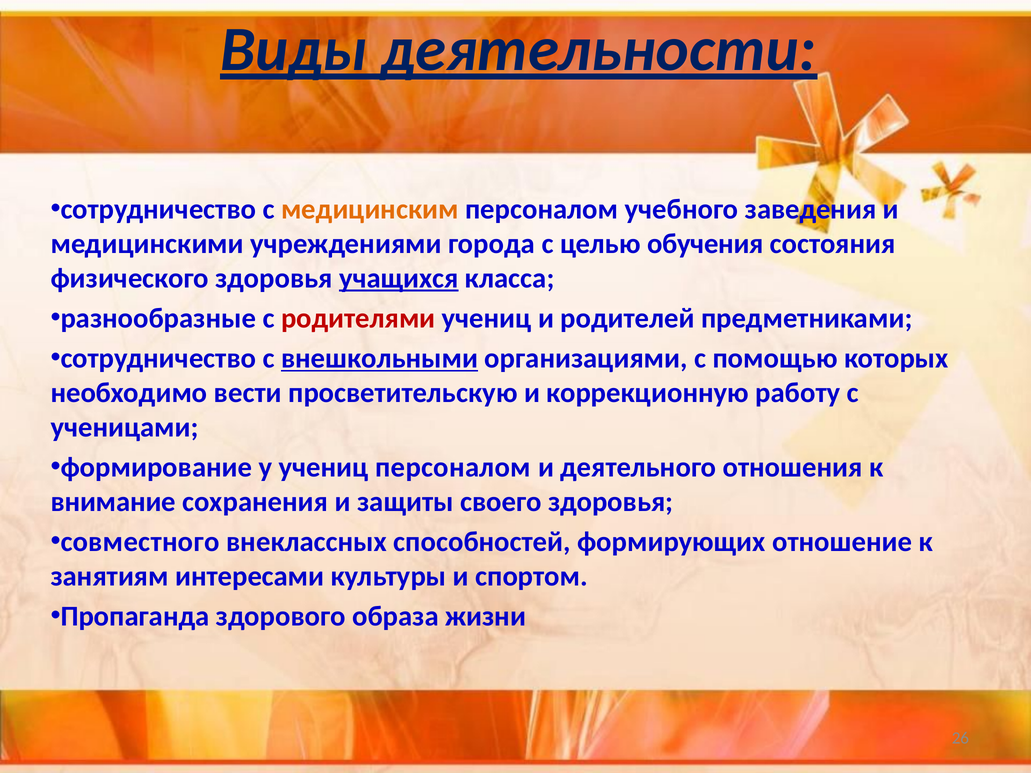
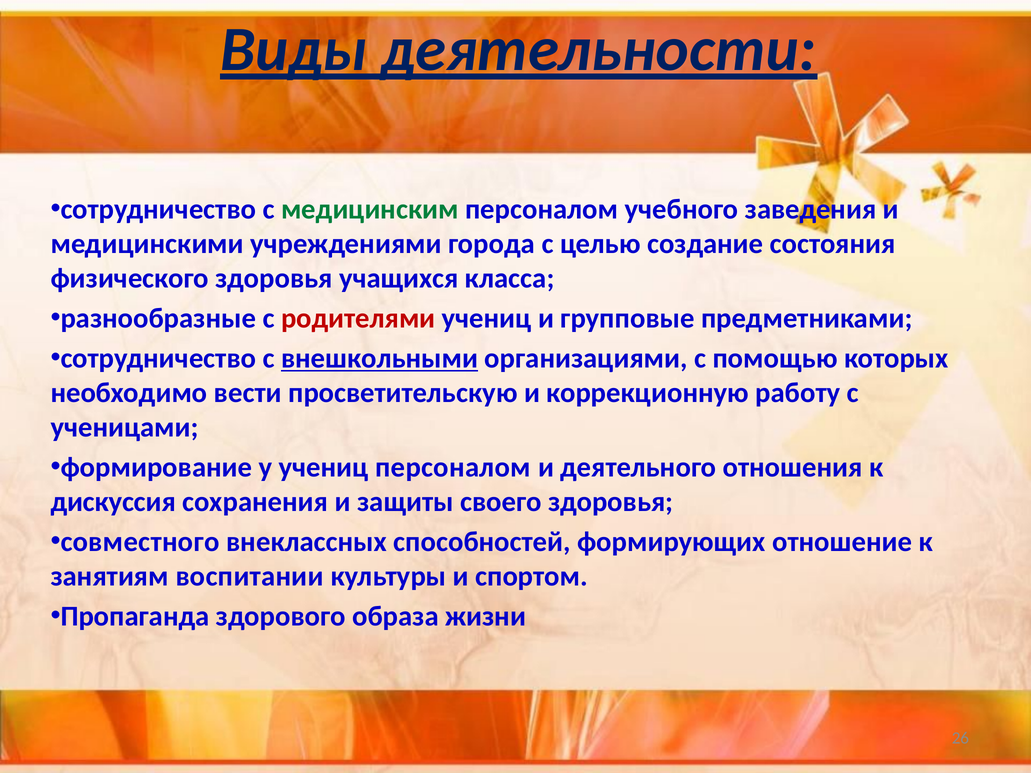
медицинским colour: orange -> green (370, 210)
обучения: обучения -> создание (705, 244)
учащихся underline: present -> none (399, 278)
родителей: родителей -> групповые (627, 318)
внимание: внимание -> дискуссия (113, 502)
интересами: интересами -> воспитании (250, 576)
